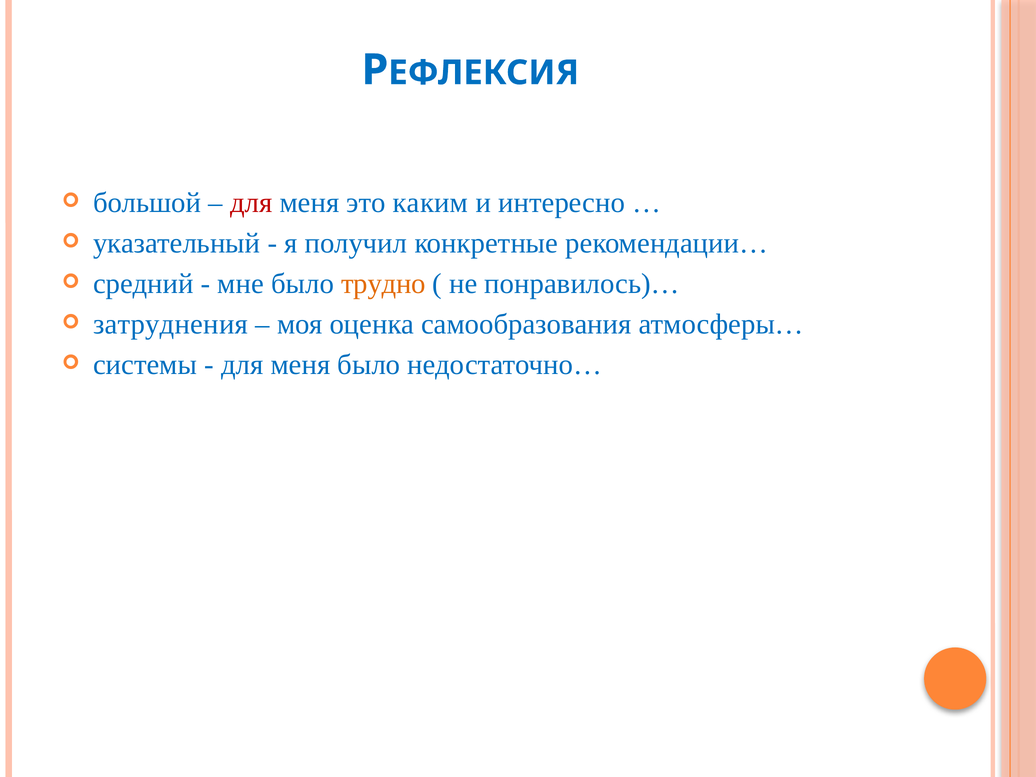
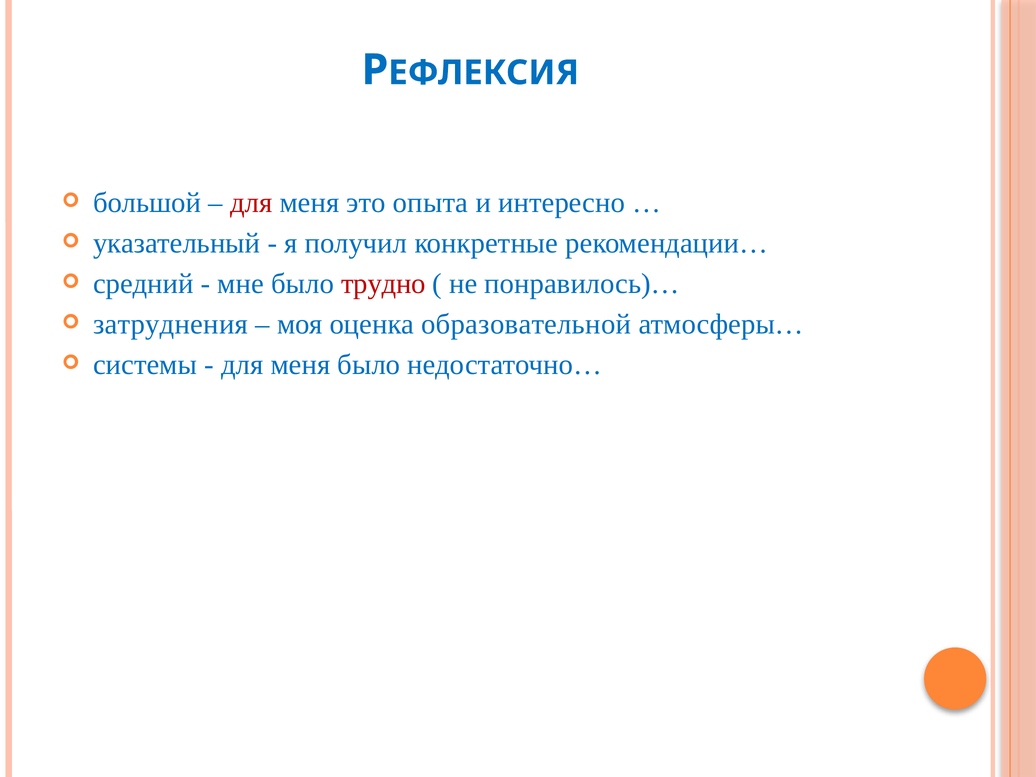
каким: каким -> опыта (430, 203)
трудно colour: orange -> red (383, 284)
самообразования: самообразования -> образовательной (526, 324)
